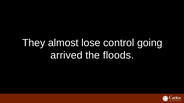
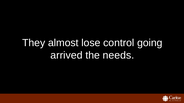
floods: floods -> needs (118, 55)
